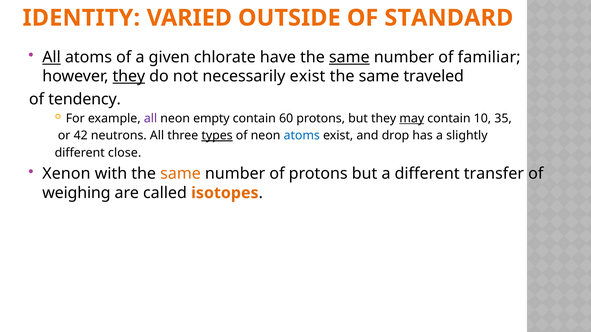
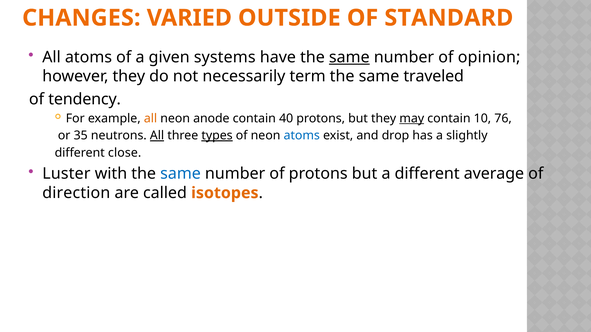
IDENTITY: IDENTITY -> CHANGES (81, 18)
All underline: present -> none (52, 57)
chlorate: chlorate -> systems (225, 57)
familiar: familiar -> opinion (489, 57)
they underline: present -> none (129, 76)
necessarily exist: exist -> term (308, 76)
all colour: purple -> orange (150, 119)
empty: empty -> anode (211, 119)
60: 60 -> 40 (286, 119)
35: 35 -> 76 (503, 119)
42: 42 -> 35 (81, 136)
All underline: none -> present (157, 136)
Xenon: Xenon -> Luster (66, 174)
same colour: orange -> blue (181, 174)
transfer: transfer -> average (494, 174)
weighing: weighing -> direction (76, 193)
